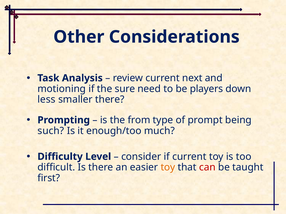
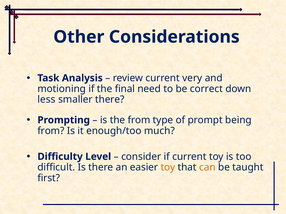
next: next -> very (192, 78)
sure: sure -> final (125, 89)
players: players -> correct (206, 89)
such: such -> from (51, 131)
can colour: red -> orange (207, 168)
